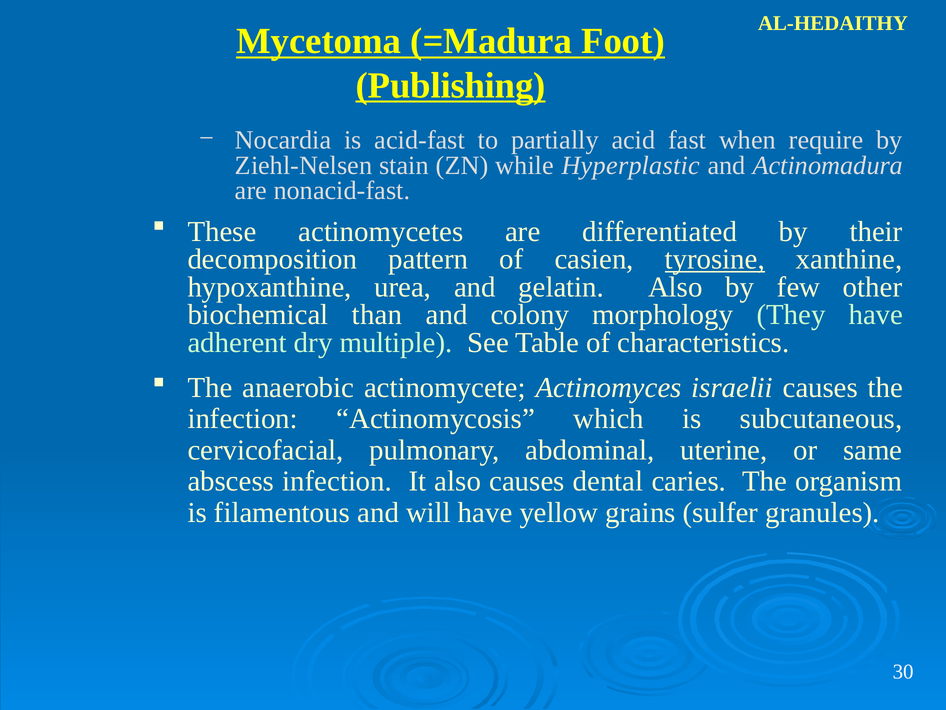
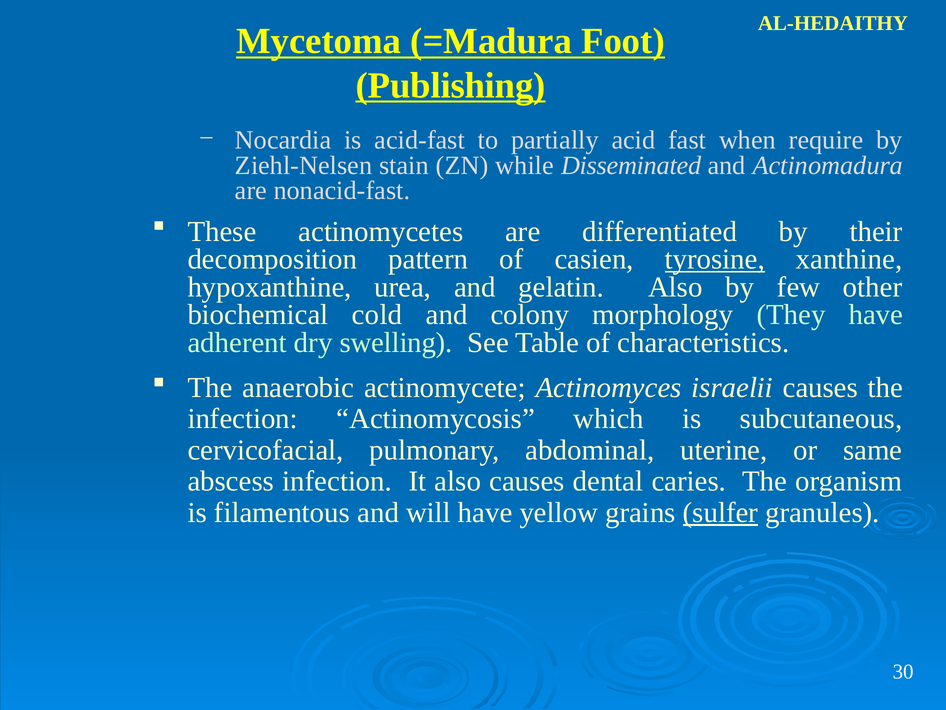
Hyperplastic: Hyperplastic -> Disseminated (631, 165)
than: than -> cold (377, 315)
multiple: multiple -> swelling (396, 342)
sulfer underline: none -> present (720, 512)
